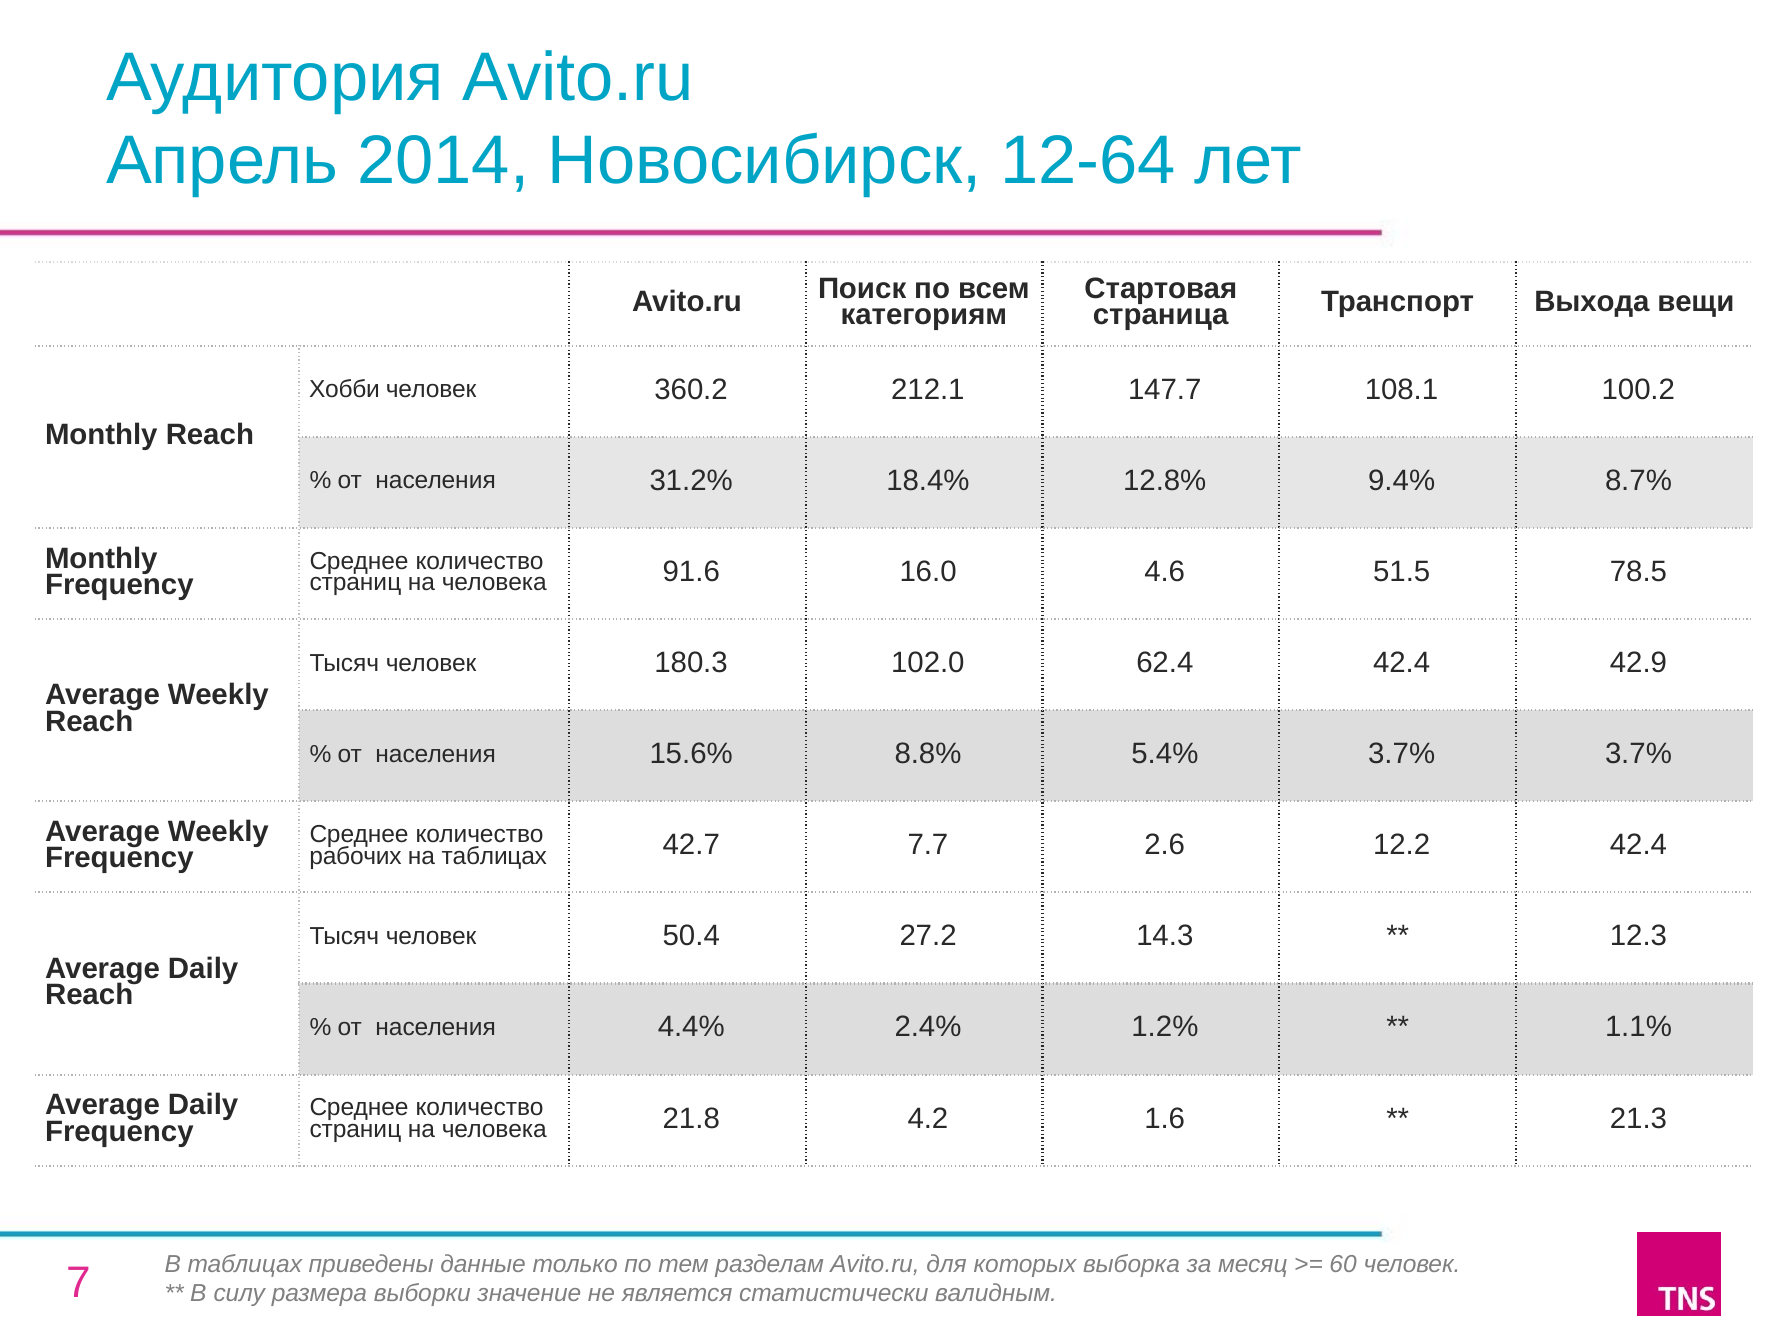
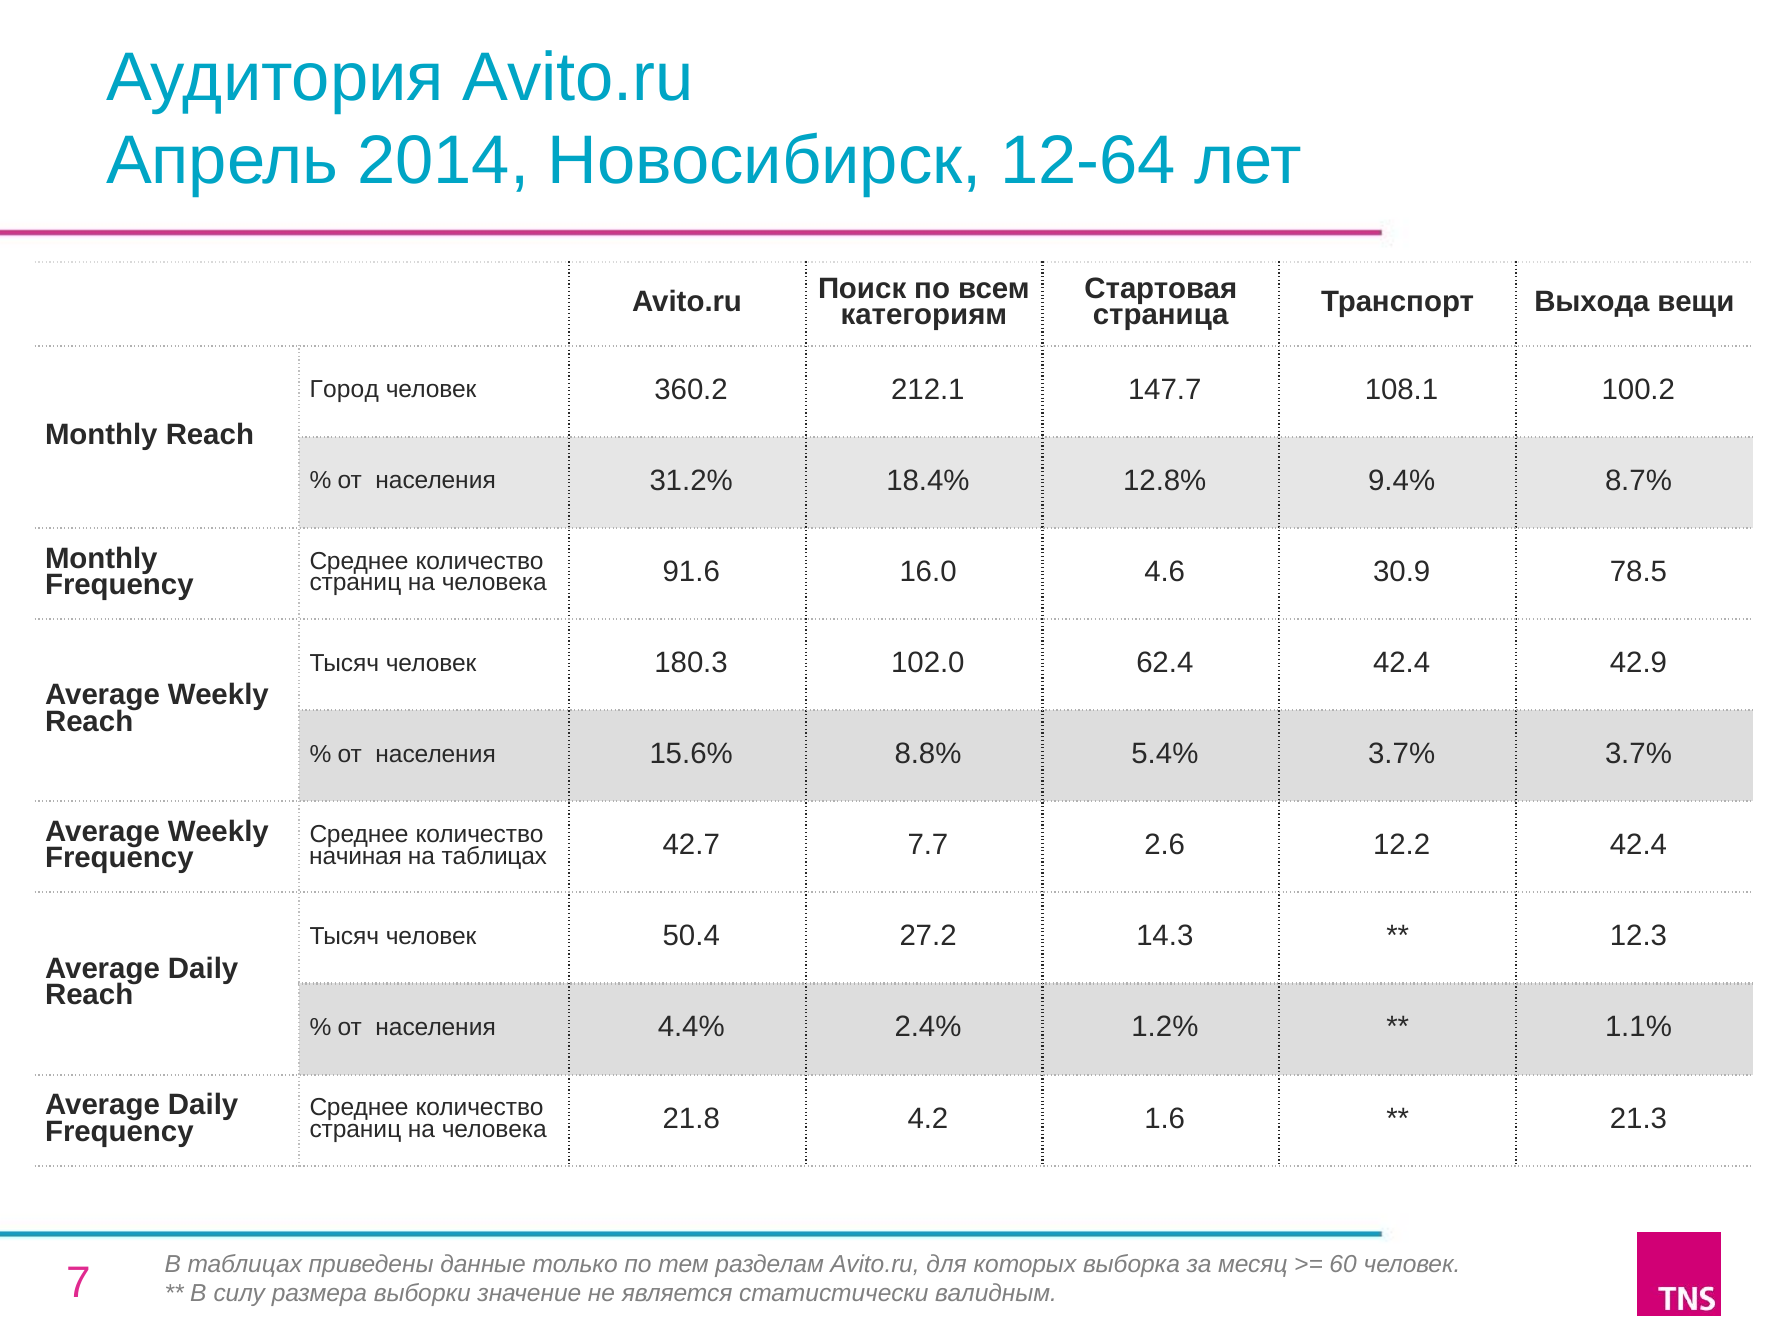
Хобби: Хобби -> Город (344, 390)
51.5: 51.5 -> 30.9 (1402, 572)
рабочих: рабочих -> начиная (356, 856)
